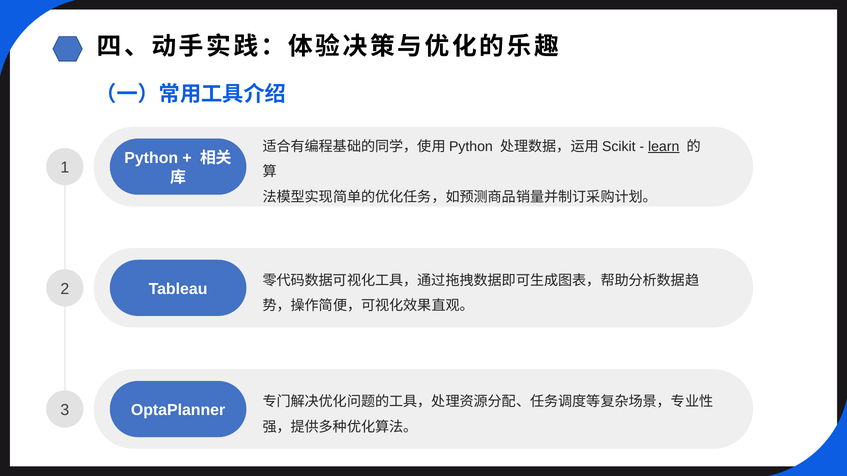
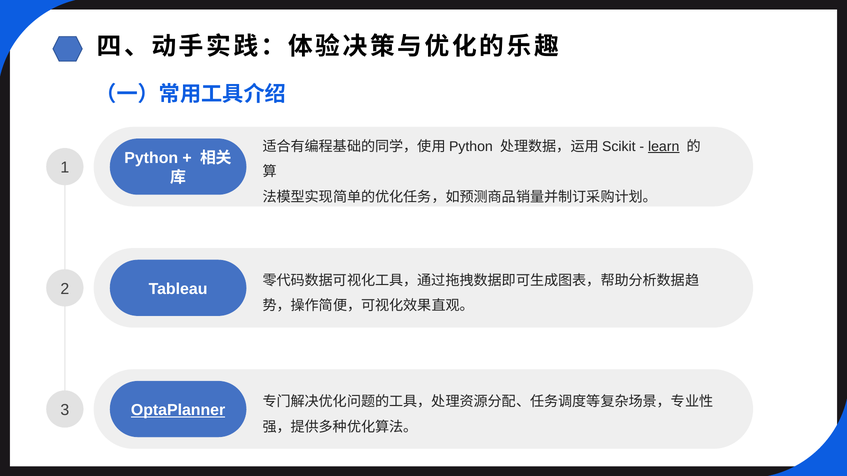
OptaPlanner underline: none -> present (178, 411)
